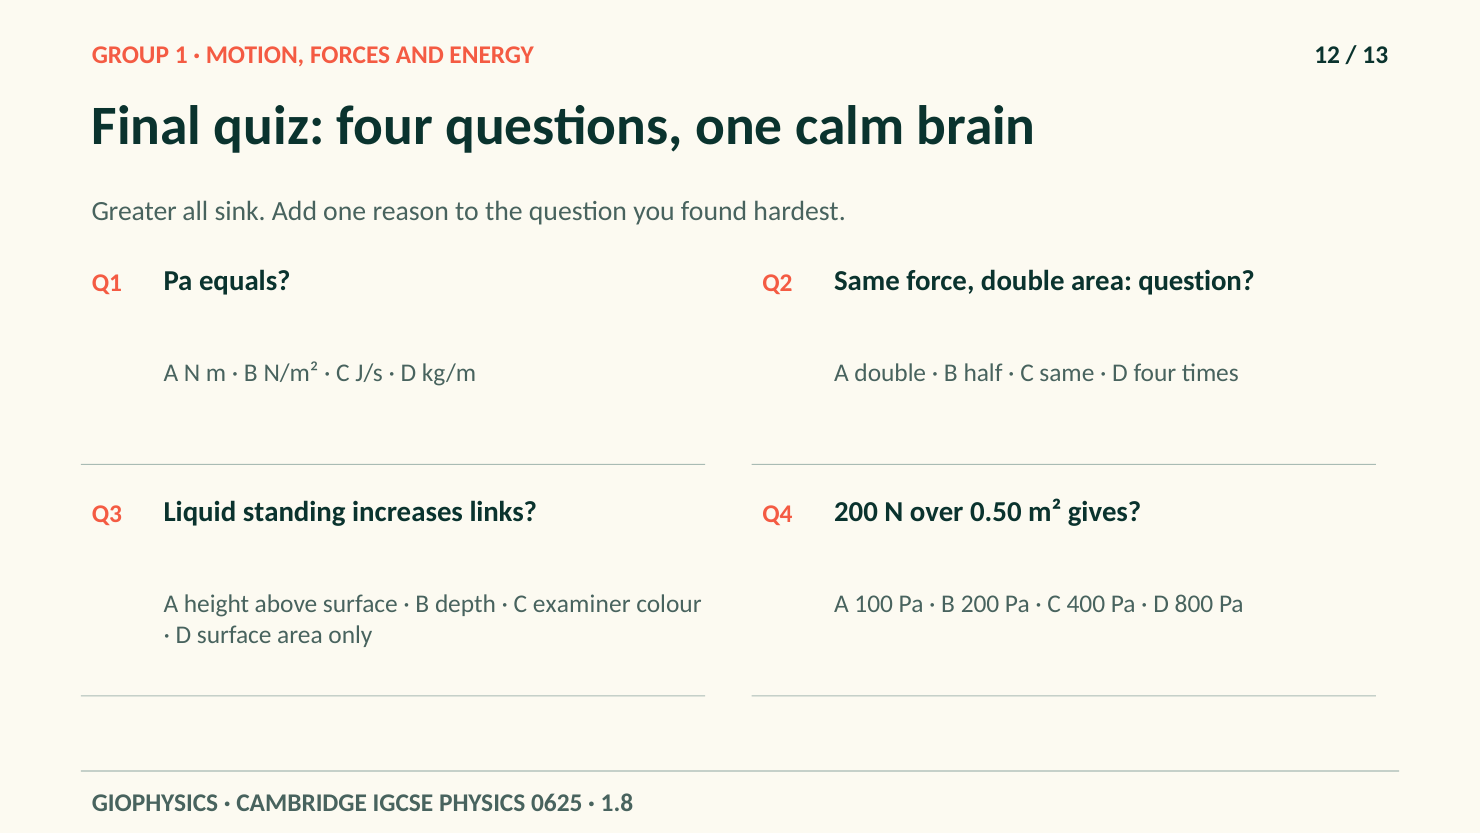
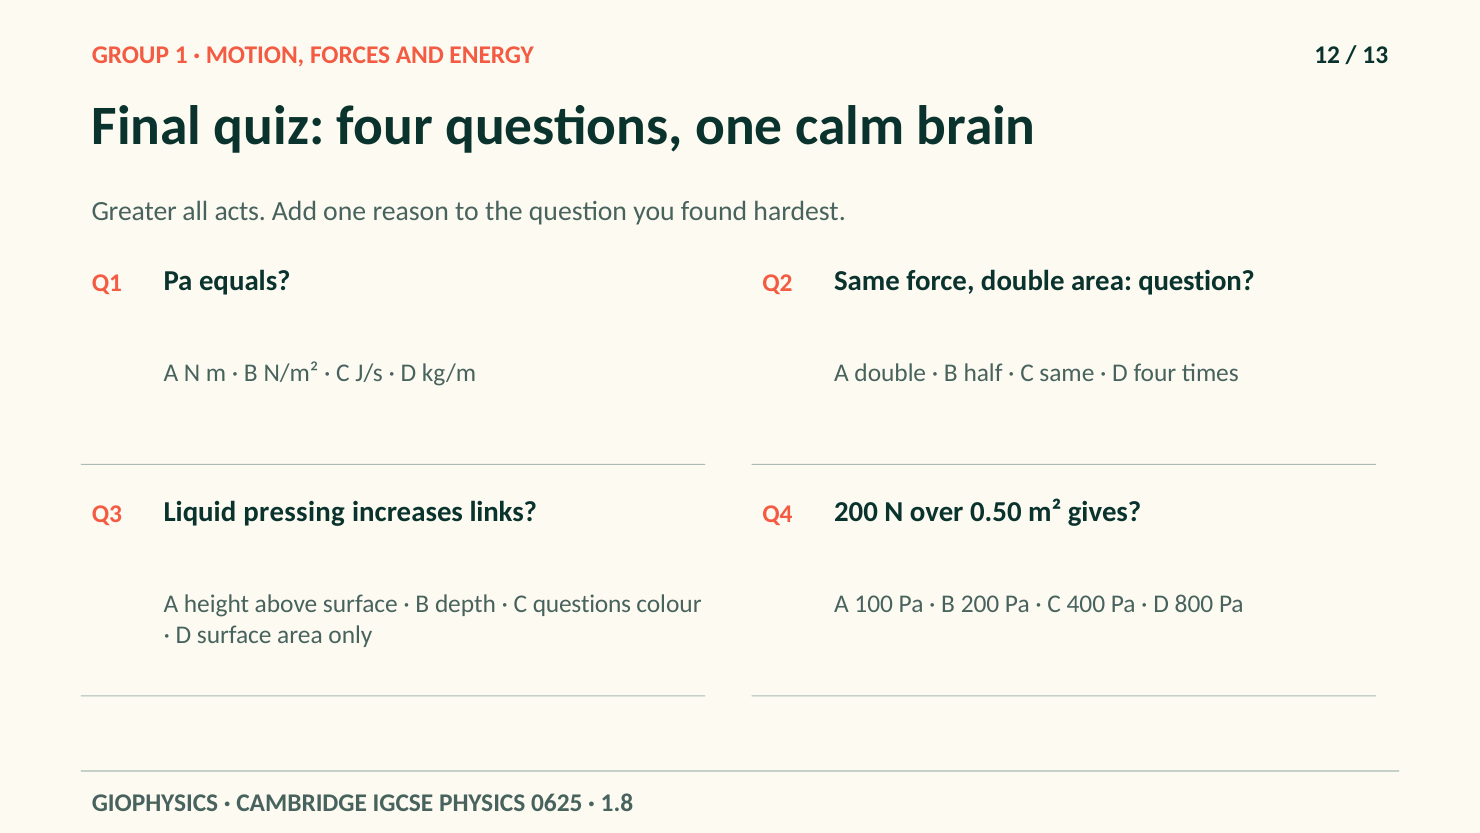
sink: sink -> acts (240, 211)
standing: standing -> pressing (294, 512)
C examiner: examiner -> questions (582, 604)
